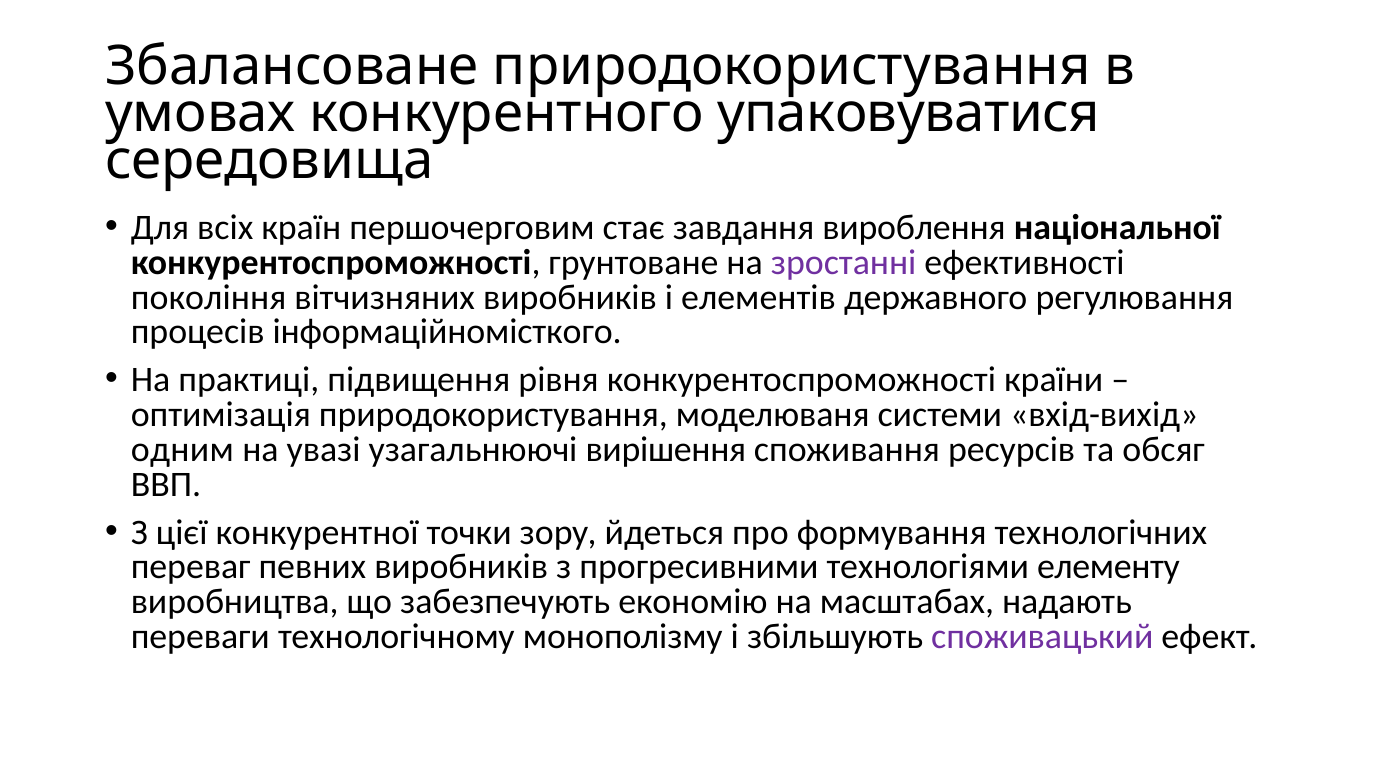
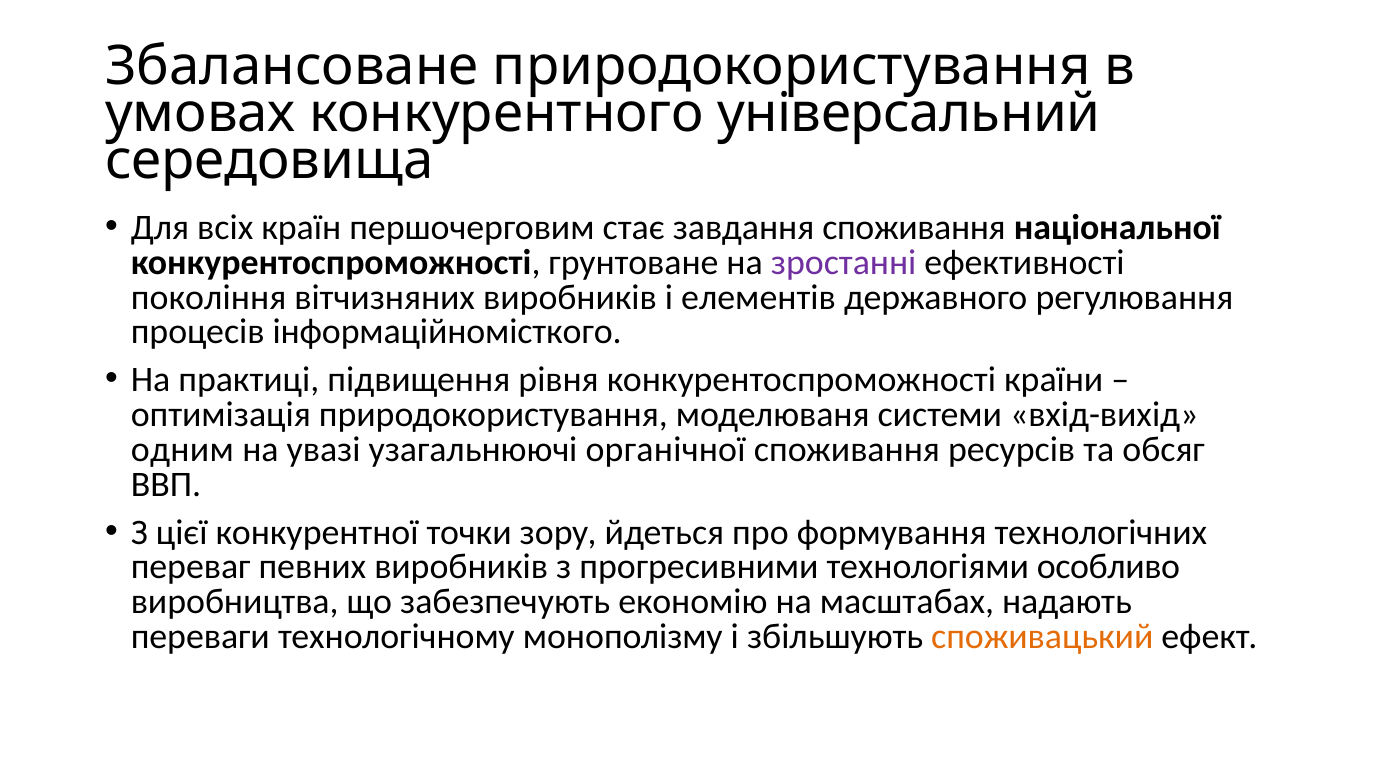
упаковуватися: упаковуватися -> універсальний (909, 113)
завдання вироблення: вироблення -> споживання (914, 228)
вирішення: вирішення -> органічної (666, 450)
елементу: елементу -> особливо (1108, 567)
споживацький colour: purple -> orange (1042, 637)
